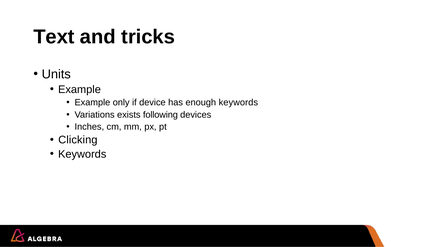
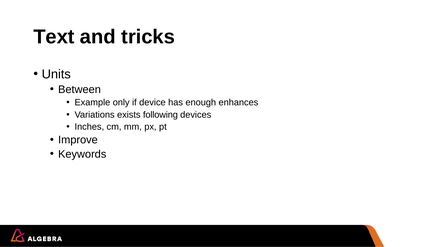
Example: Example -> Between (80, 89)
enough keywords: keywords -> enhances (238, 103)
Clicking: Clicking -> Improve (78, 140)
